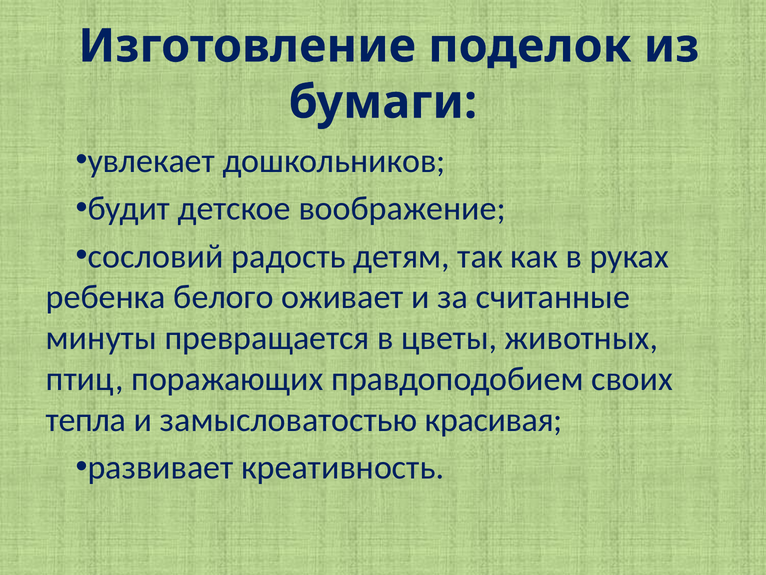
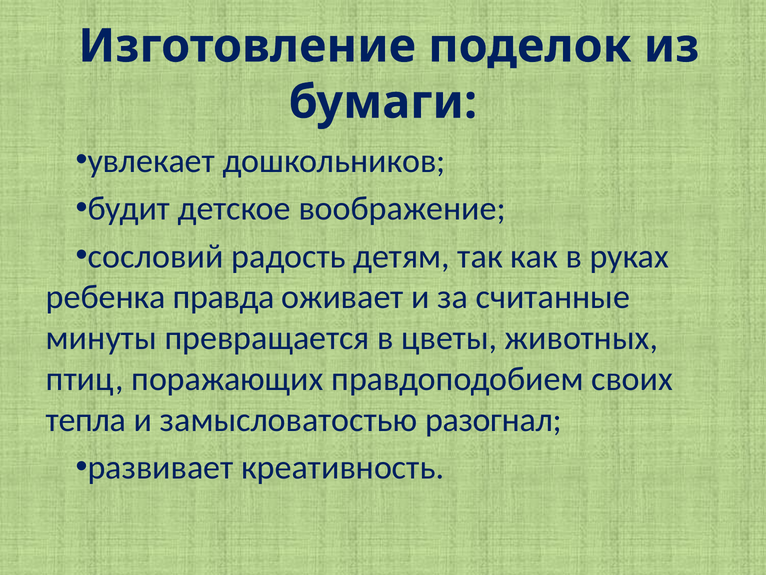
белого: белого -> правда (224, 297)
красивая: красивая -> разогнал (494, 420)
